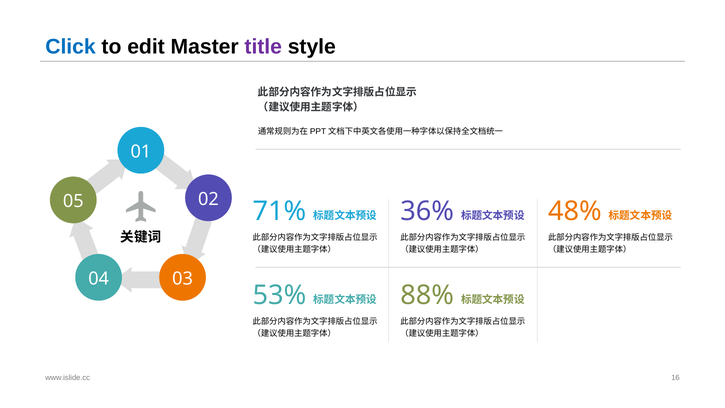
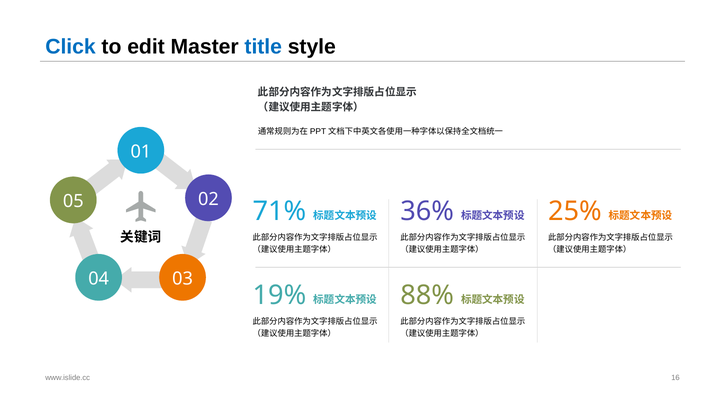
title colour: purple -> blue (263, 47)
48%: 48% -> 25% (575, 211)
53%: 53% -> 19% (279, 295)
